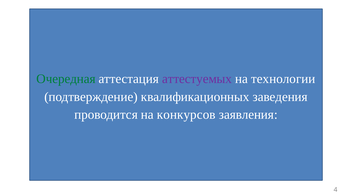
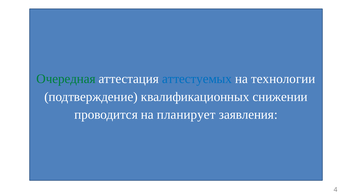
аттестуемых colour: purple -> blue (197, 79)
заведения: заведения -> снижении (280, 97)
конкурсов: конкурсов -> планирует (186, 115)
